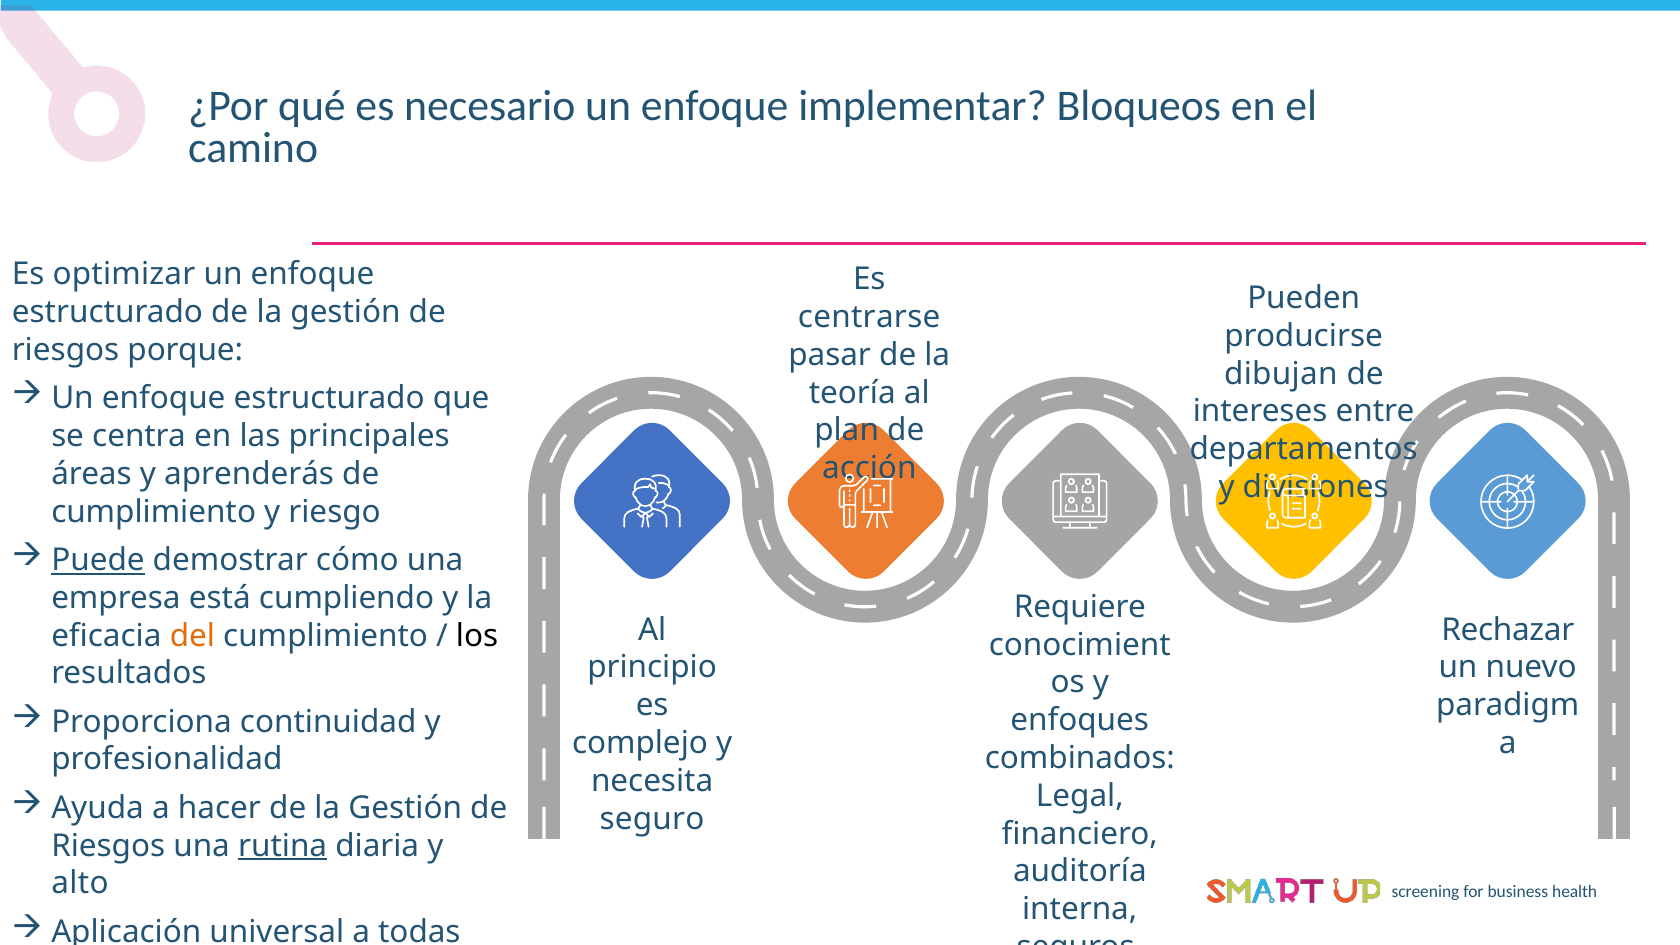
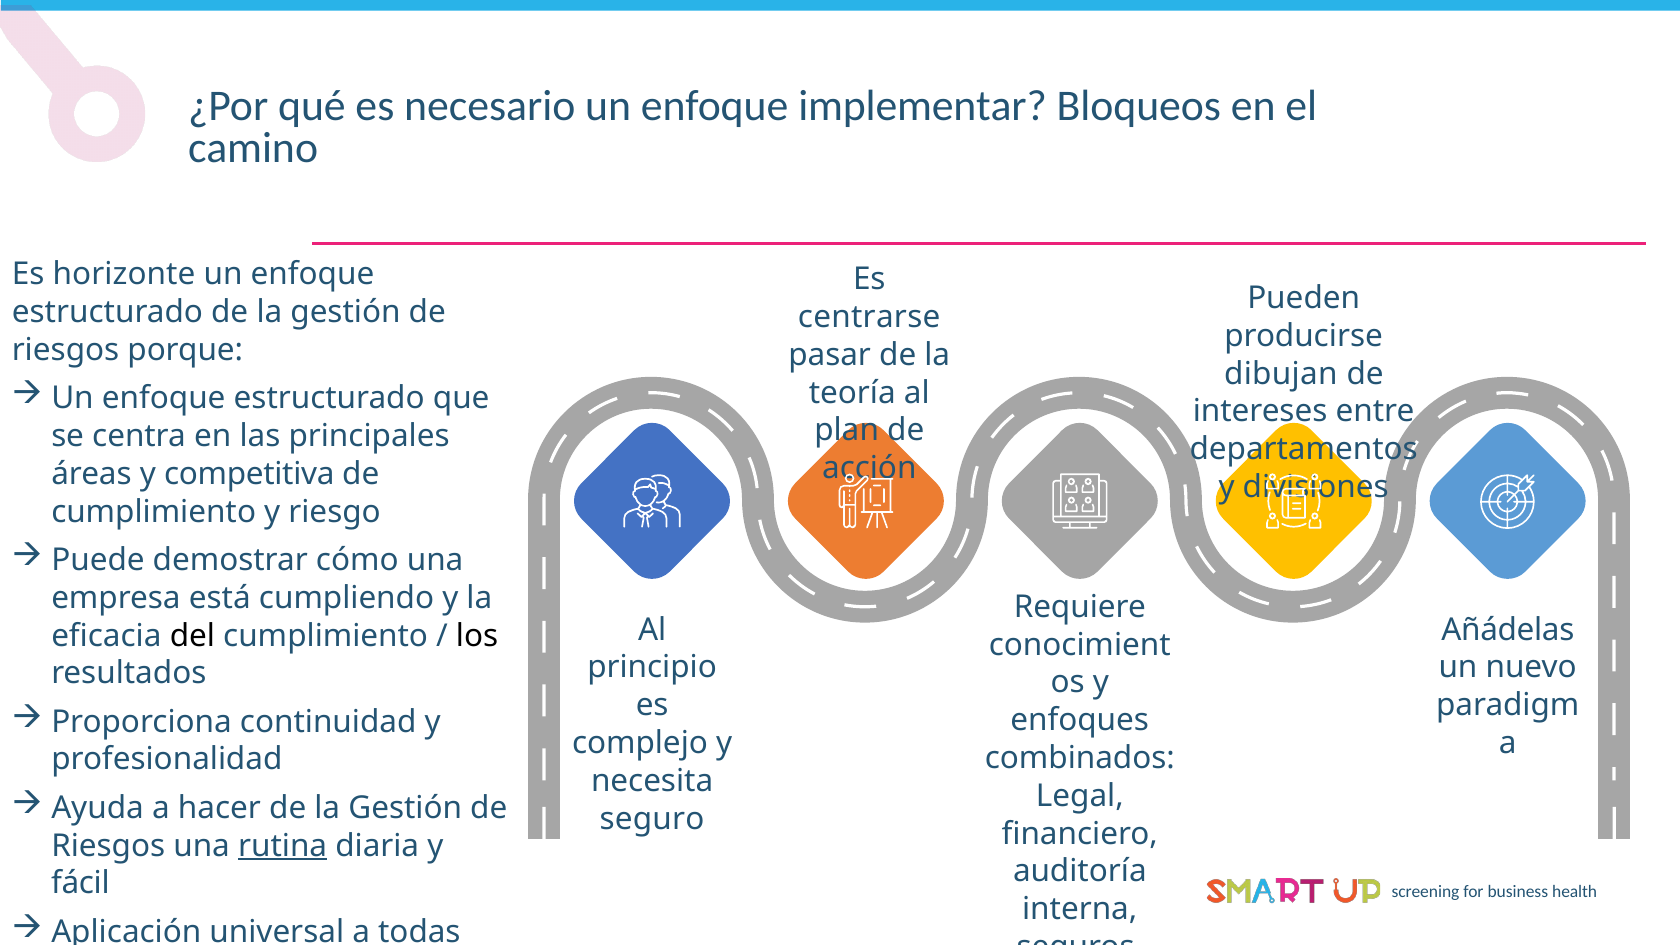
optimizar: optimizar -> horizonte (124, 274)
aprenderás: aprenderás -> competitiva (249, 474)
Puede underline: present -> none (98, 560)
Rechazar: Rechazar -> Añádelas (1508, 630)
del colour: orange -> black (192, 636)
alto: alto -> fácil (80, 884)
